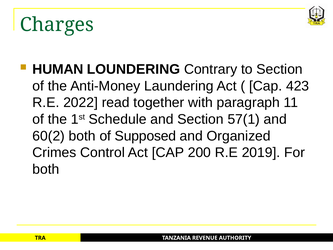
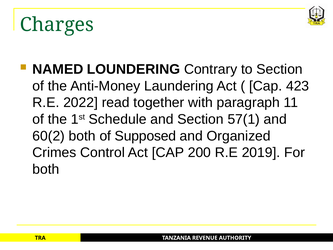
HUMAN: HUMAN -> NAMED (58, 69)
